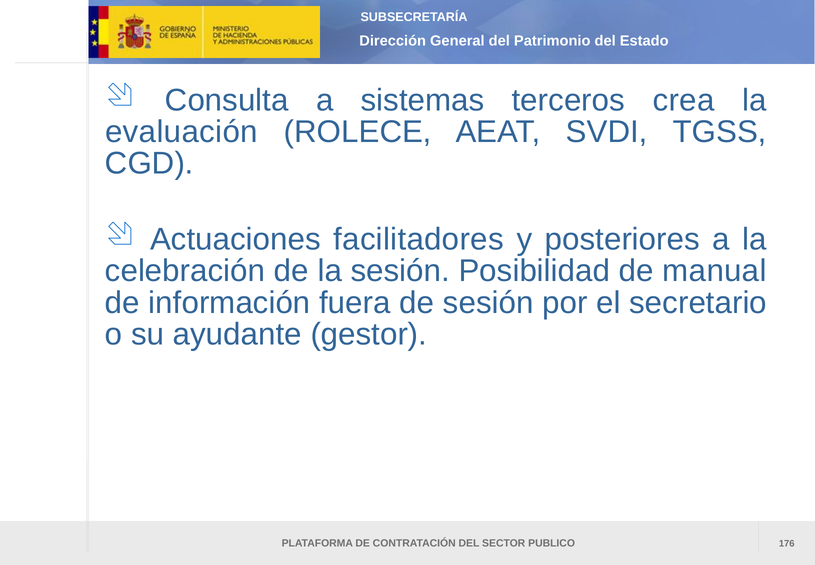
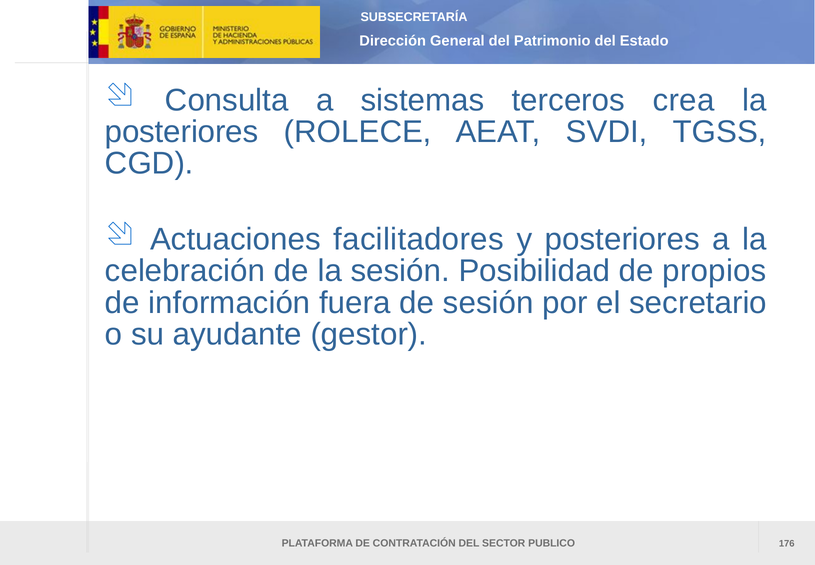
evaluación: evaluación -> posteriores (182, 132)
manual: manual -> propios (715, 271)
